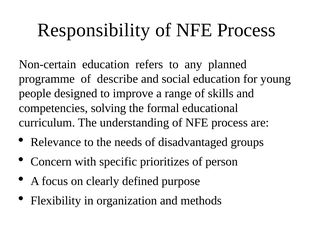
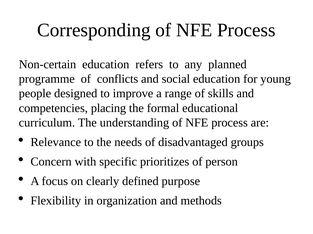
Responsibility: Responsibility -> Corresponding (94, 30)
describe: describe -> conflicts (118, 79)
solving: solving -> placing (108, 108)
